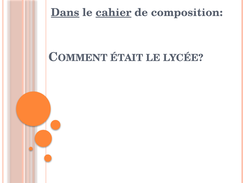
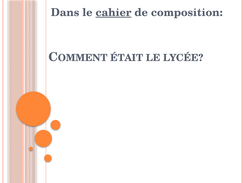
Dans underline: present -> none (65, 12)
